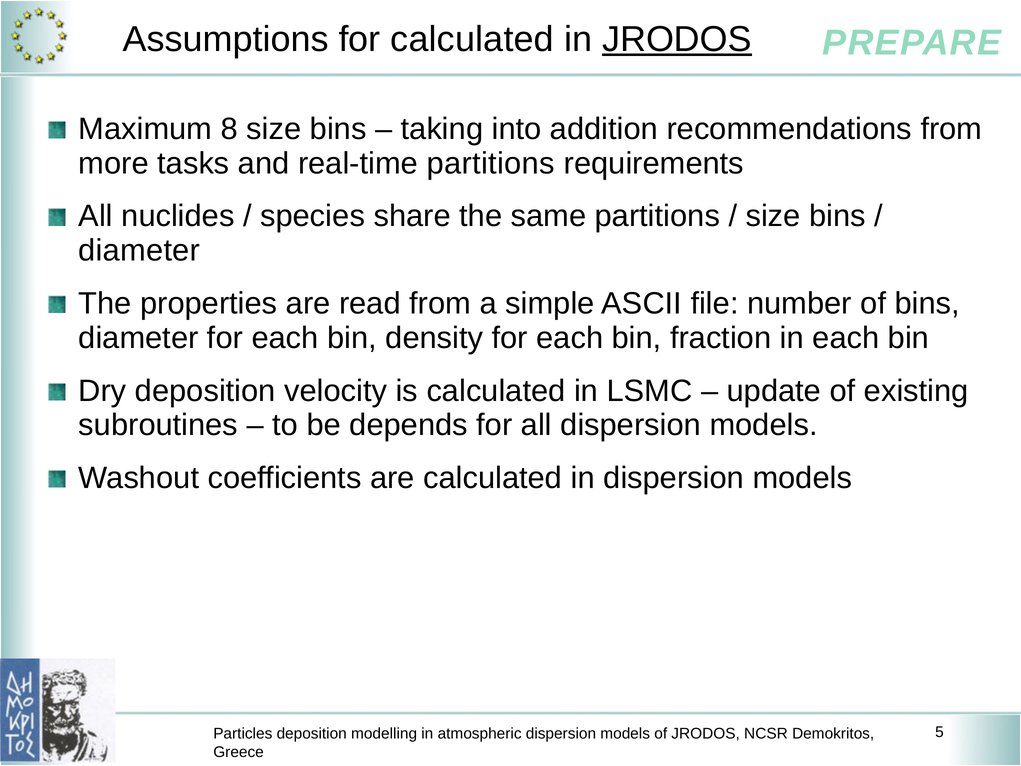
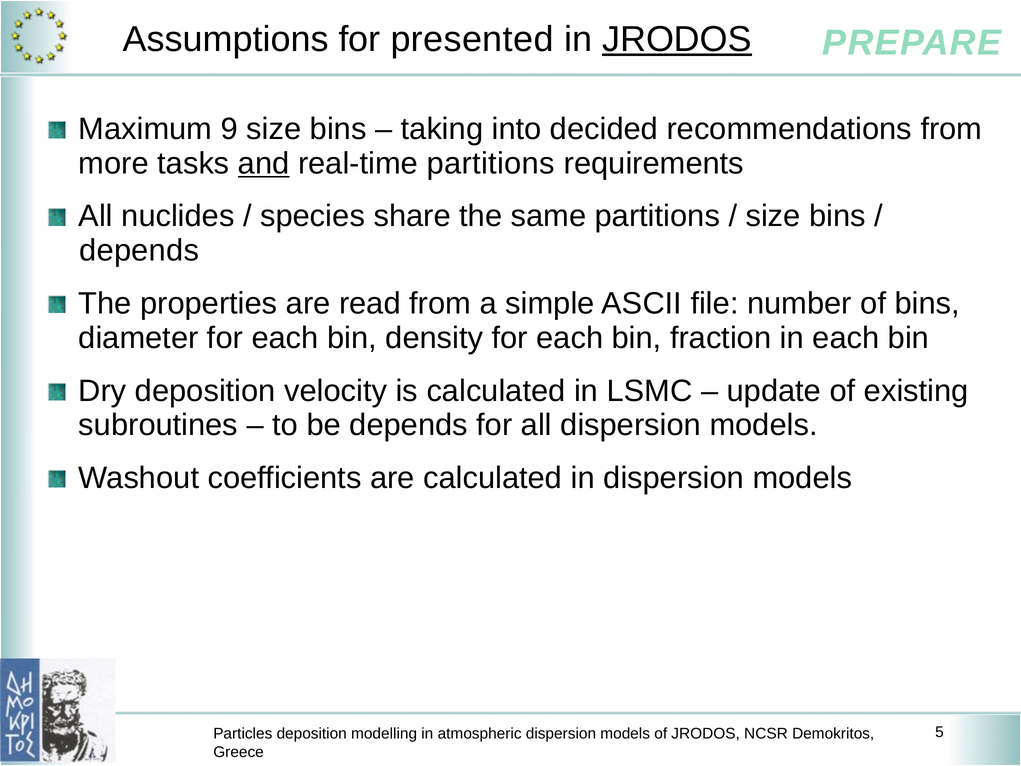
for calculated: calculated -> presented (472, 39)
8: 8 -> 9 (229, 129)
addition: addition -> decided (604, 129)
and underline: none -> present (264, 163)
diameter: diameter -> depends (139, 251)
